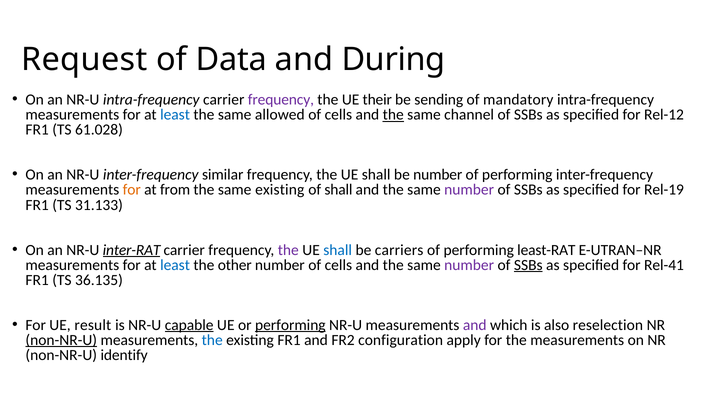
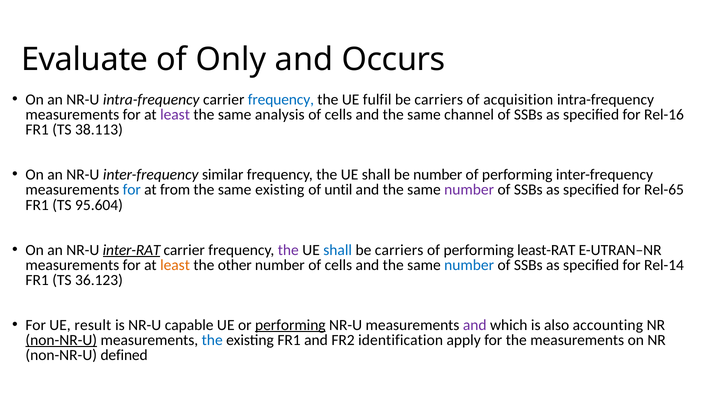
Request: Request -> Evaluate (85, 59)
Data: Data -> Only (231, 59)
During: During -> Occurs (393, 59)
frequency colour: purple -> blue (281, 100)
their: their -> fulfil (377, 100)
sending: sending -> carriers (439, 100)
mandatory: mandatory -> acquisition (518, 100)
least colour: blue -> purple (175, 115)
allowed: allowed -> analysis (280, 115)
the underline: present -> none (393, 115)
Rel-12: Rel-12 -> Rel-16 (664, 115)
61.028: 61.028 -> 38.113 (99, 130)
for colour: orange -> blue (132, 190)
of shall: shall -> until (338, 190)
Rel-19: Rel-19 -> Rel-65 (664, 190)
31.133: 31.133 -> 95.604 (99, 205)
least colour: blue -> orange (175, 265)
number colour: purple -> blue (469, 265)
SSBs underline: present -> none (528, 265)
Rel-41: Rel-41 -> Rel-14 (664, 265)
36.135: 36.135 -> 36.123 (99, 280)
capable underline: present -> none (189, 325)
reselection: reselection -> accounting (608, 325)
configuration: configuration -> identification (401, 340)
identify: identify -> defined (124, 355)
